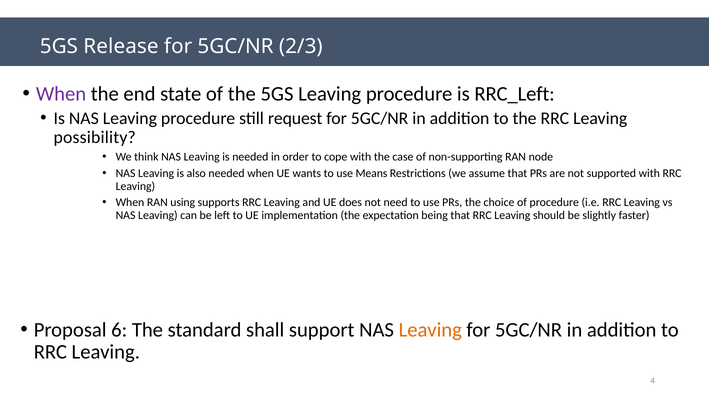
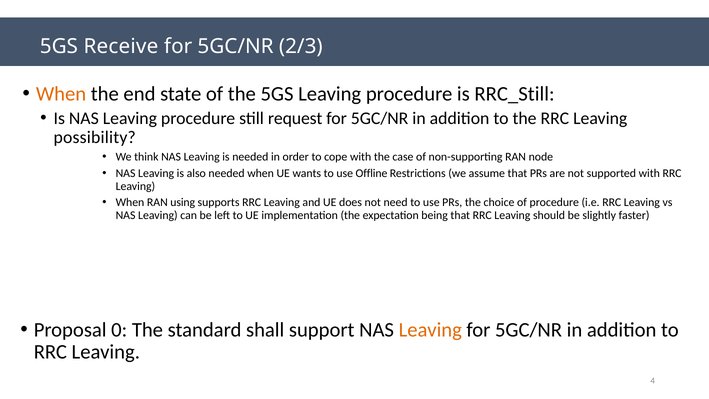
Release: Release -> Receive (121, 46)
When colour: purple -> orange (61, 94)
RRC_Left: RRC_Left -> RRC_Still (515, 94)
Means: Means -> Offline (372, 173)
6: 6 -> 0 (119, 330)
